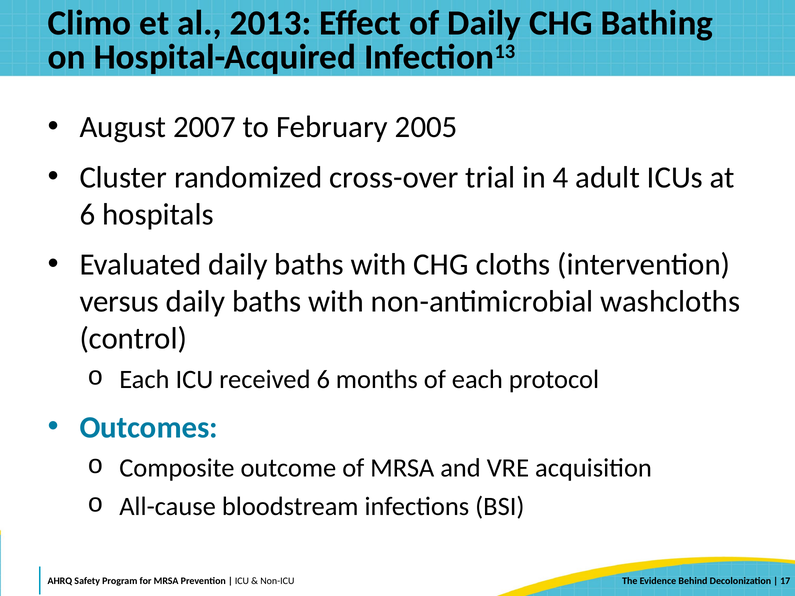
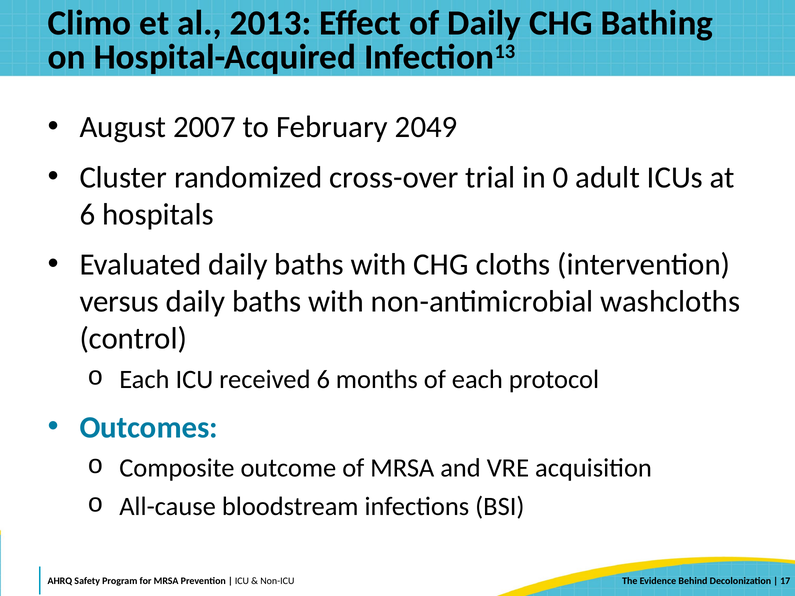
2005: 2005 -> 2049 (426, 127)
4: 4 -> 0 (561, 178)
